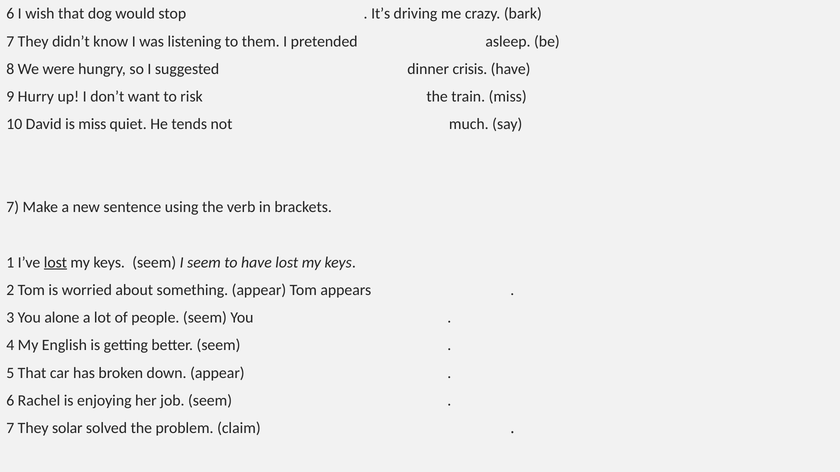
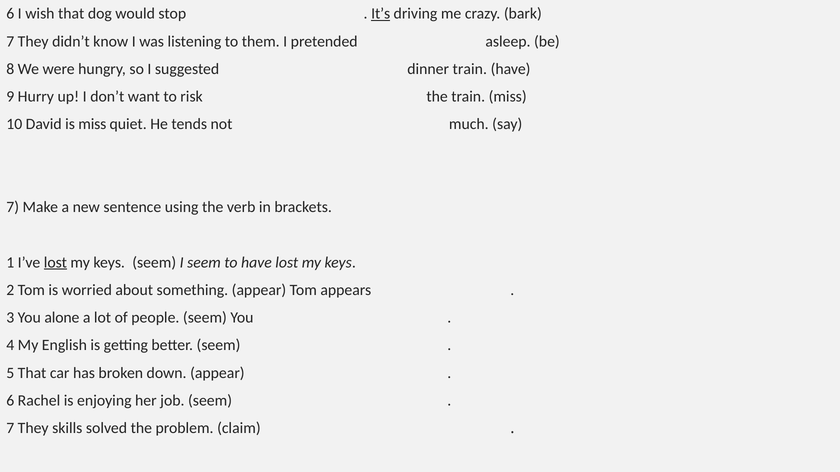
It’s underline: none -> present (381, 14)
dinner crisis: crisis -> train (470, 69)
solar: solar -> skills (67, 429)
